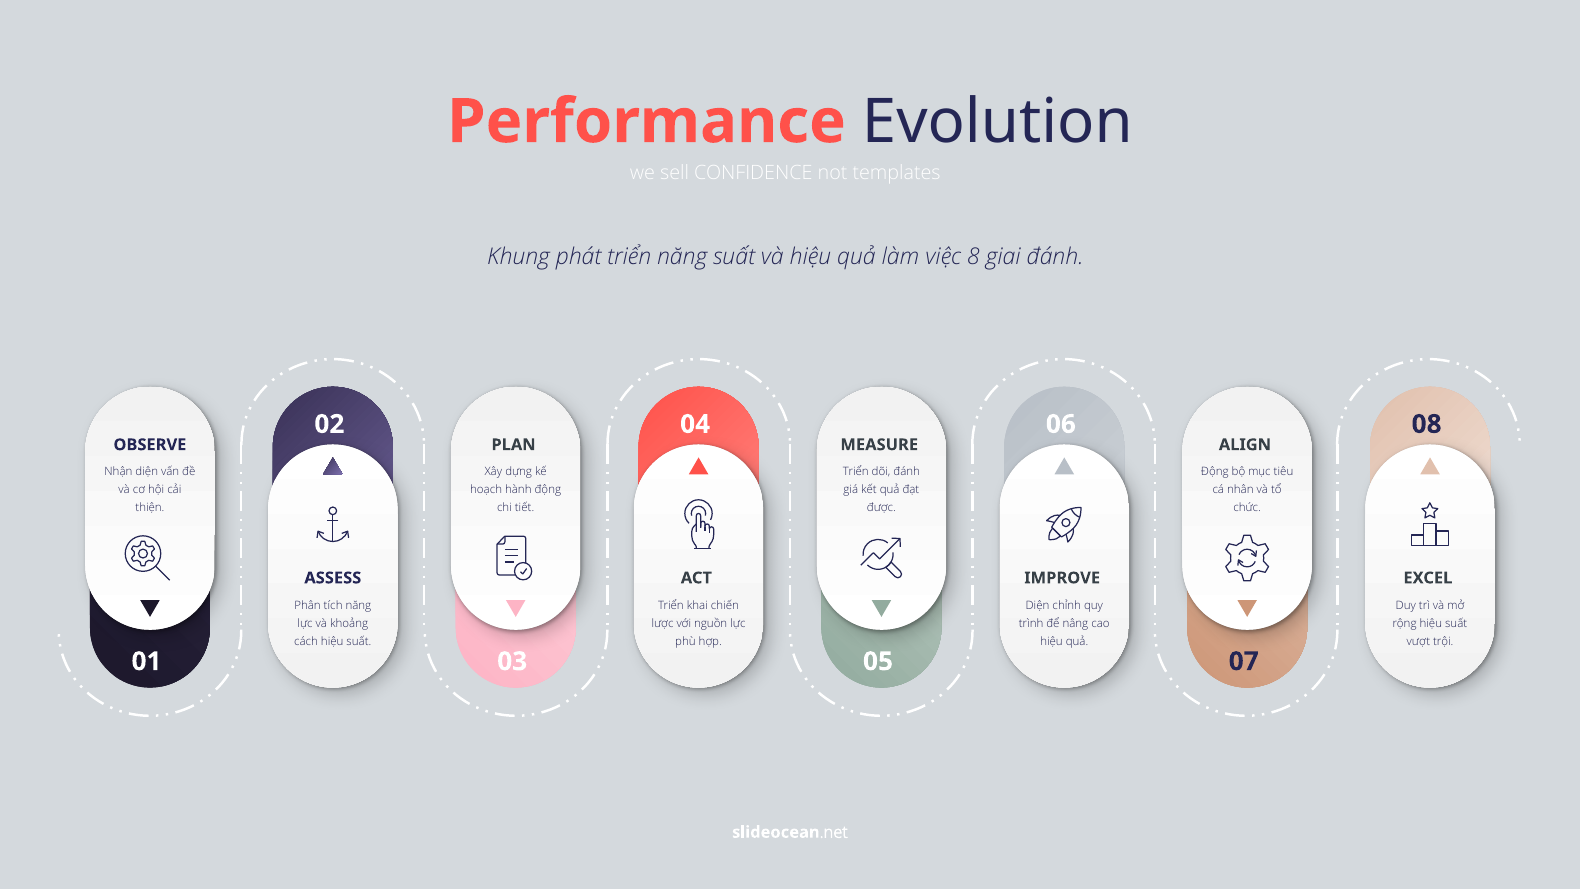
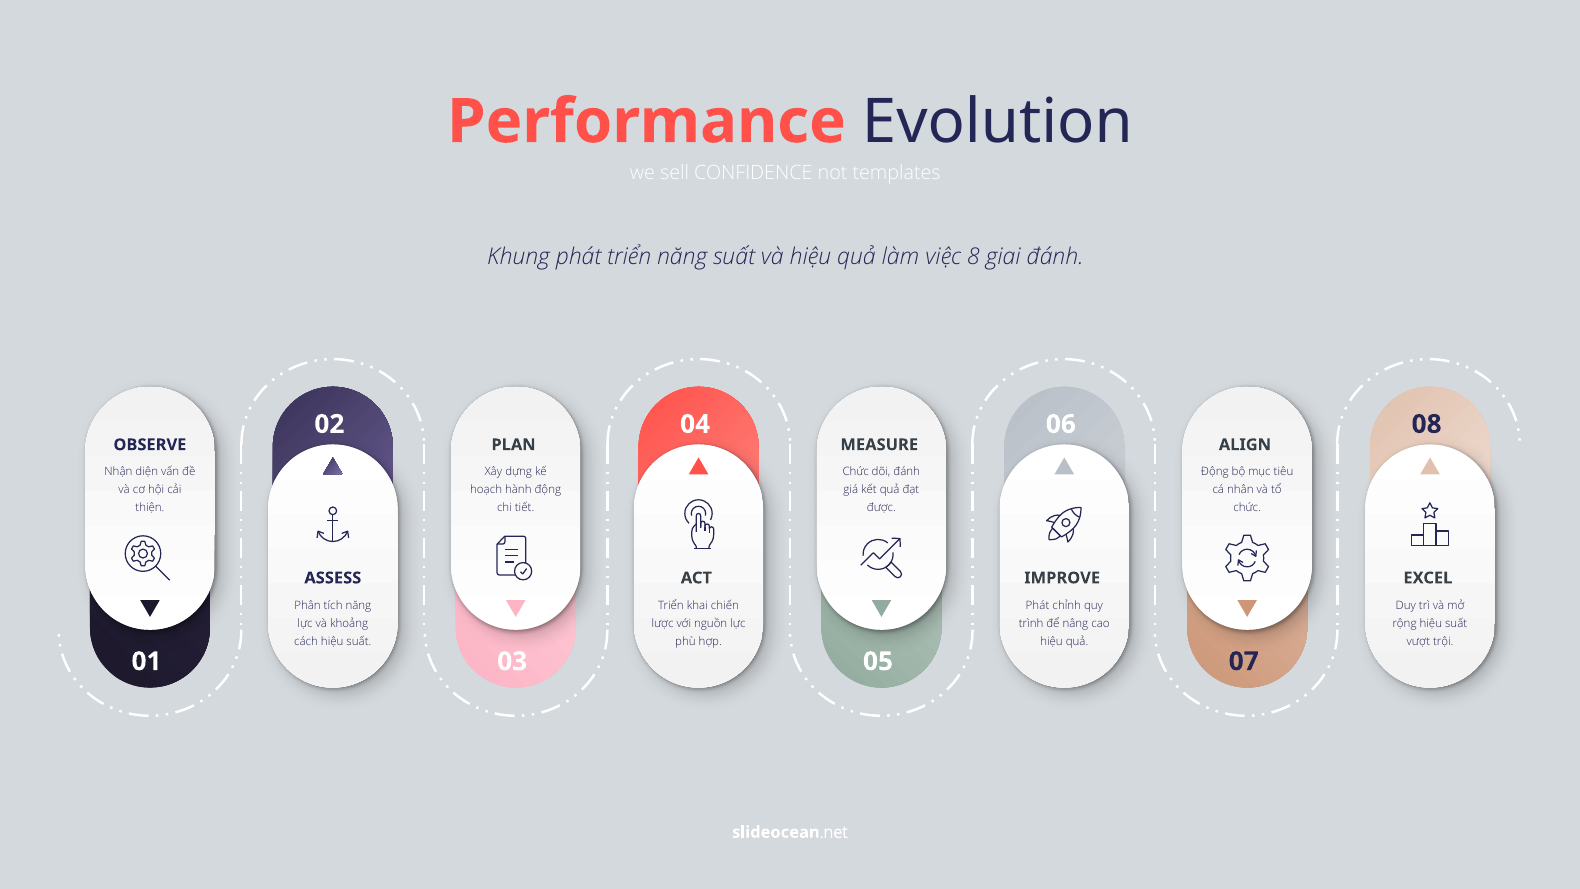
Triển: Triển -> Chức (856, 472)
Diện: Diện -> Phát (1037, 605)
